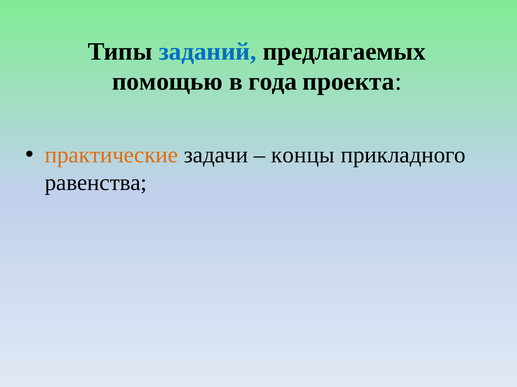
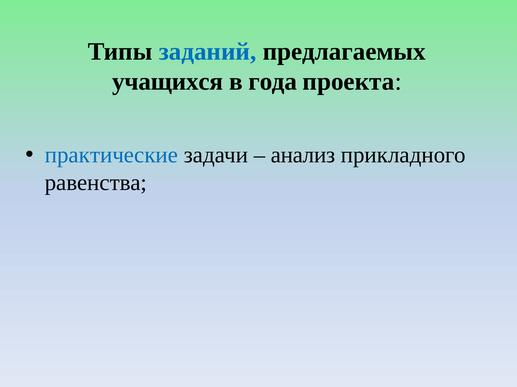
помощью: помощью -> учащихся (168, 82)
практические colour: orange -> blue (111, 155)
концы: концы -> анализ (303, 155)
